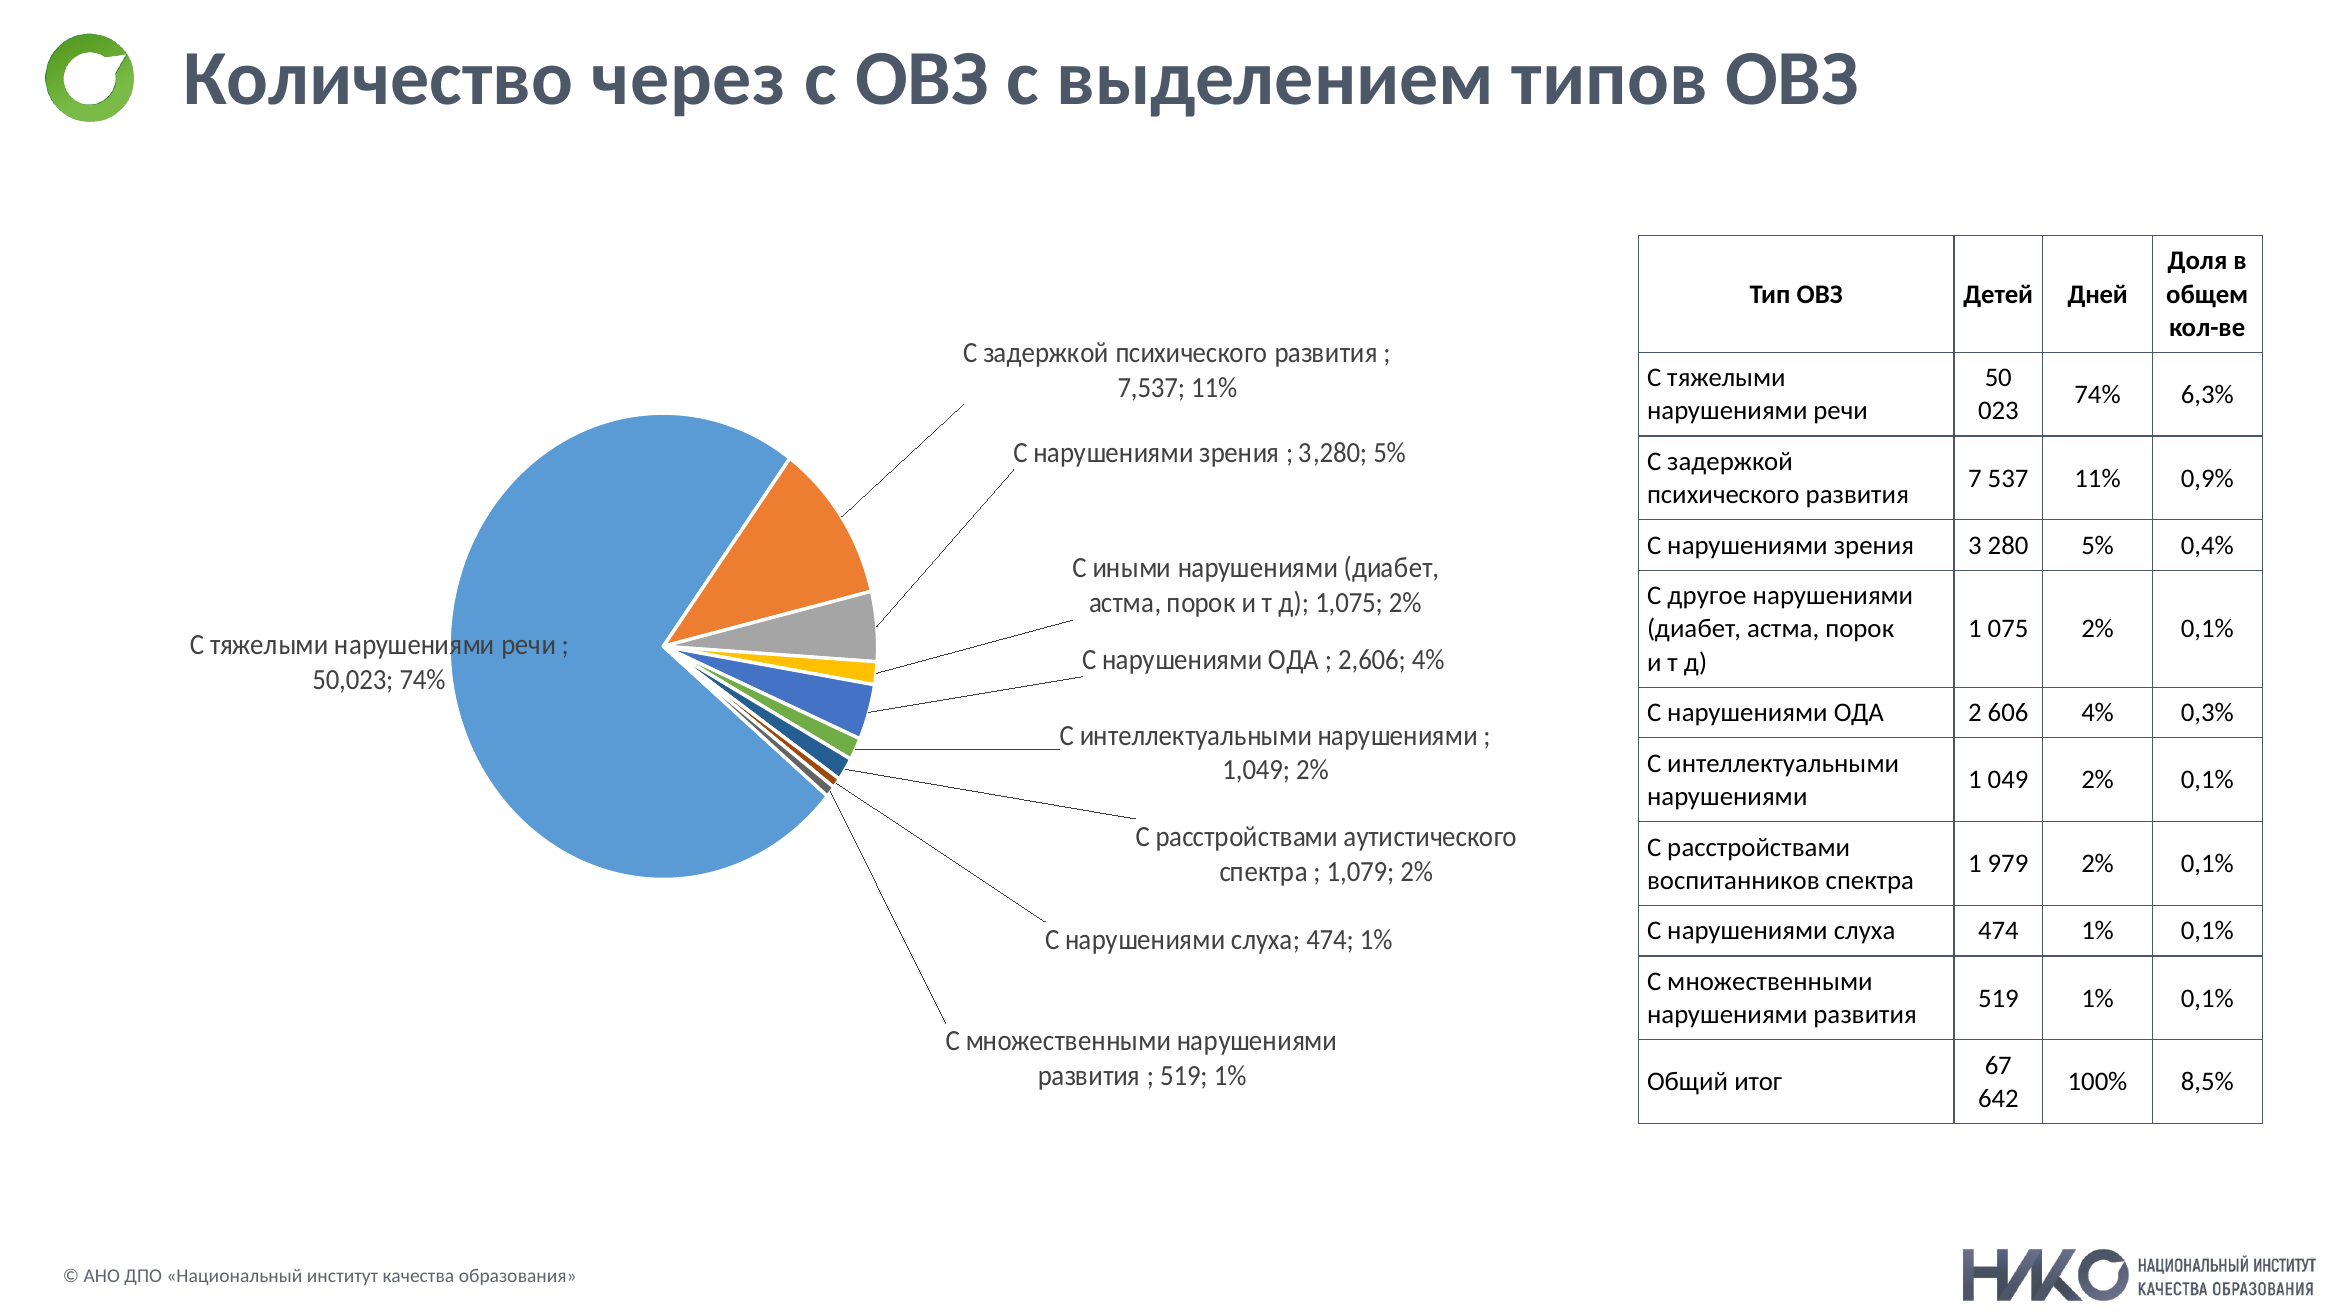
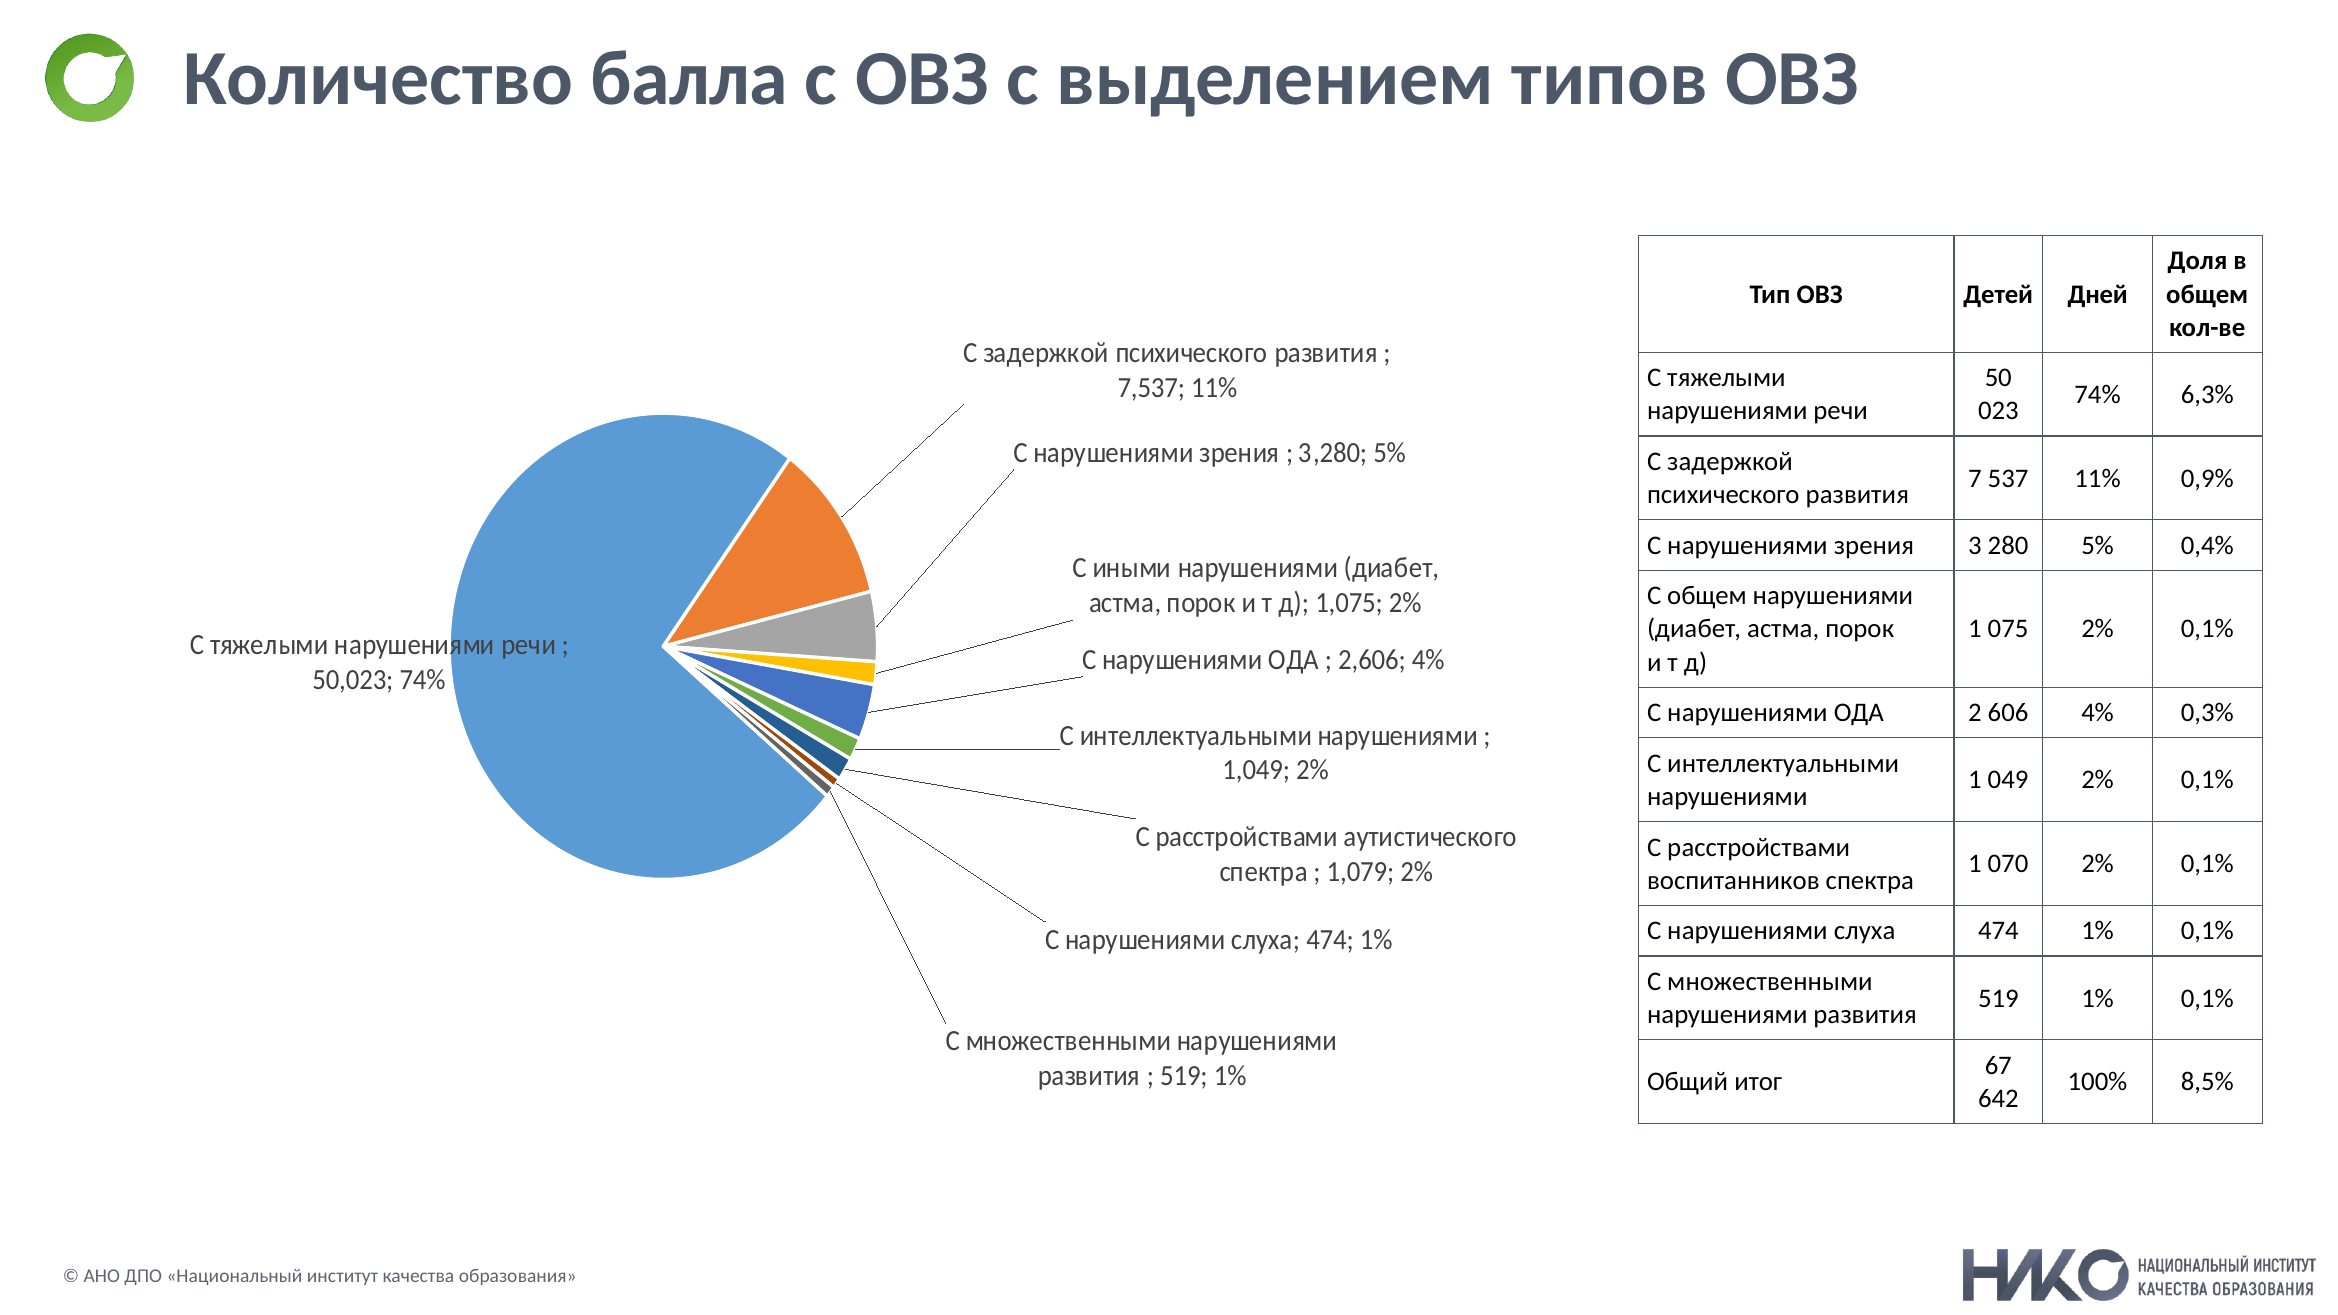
через: через -> балла (689, 79)
С другое: другое -> общем (1707, 596)
979: 979 -> 070 (2008, 864)
